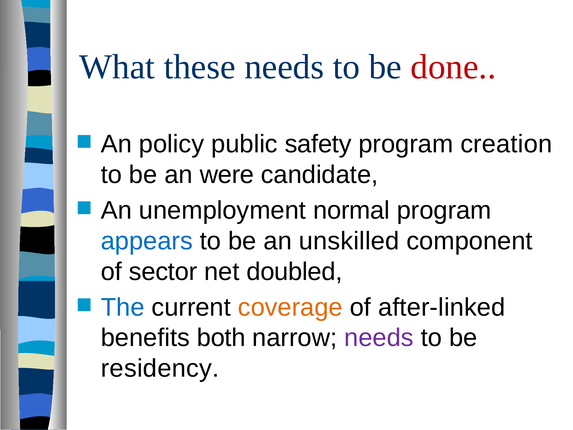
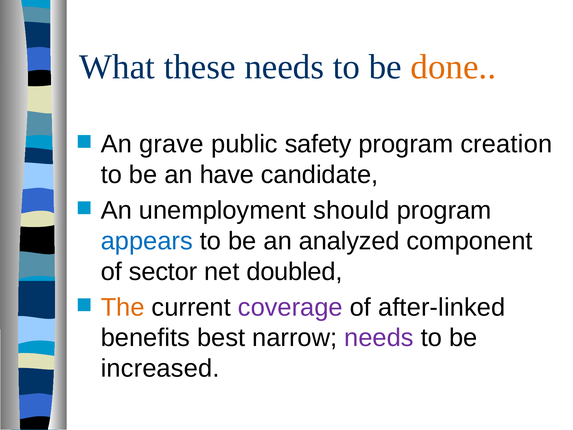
done colour: red -> orange (453, 67)
policy: policy -> grave (171, 144)
were: were -> have (227, 175)
normal: normal -> should (351, 210)
unskilled: unskilled -> analyzed (349, 241)
The colour: blue -> orange (123, 307)
coverage colour: orange -> purple (290, 307)
both: both -> best (221, 338)
residency: residency -> increased (160, 368)
